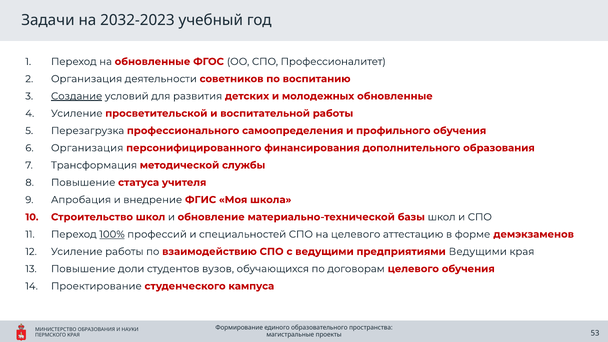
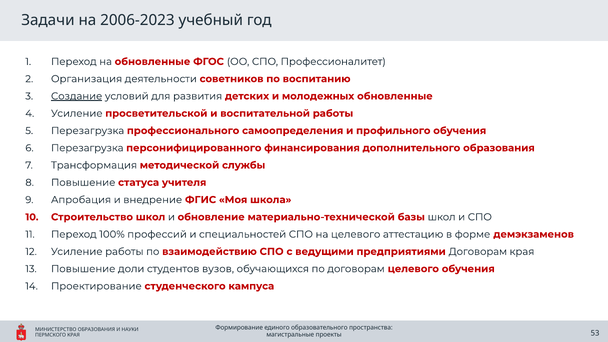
2032-2023: 2032-2023 -> 2006-2023 (137, 20)
Организация: Организация -> Перезагрузка (87, 148)
100% underline: present -> none (112, 234)
предприятиями Ведущими: Ведущими -> Договорам (478, 252)
